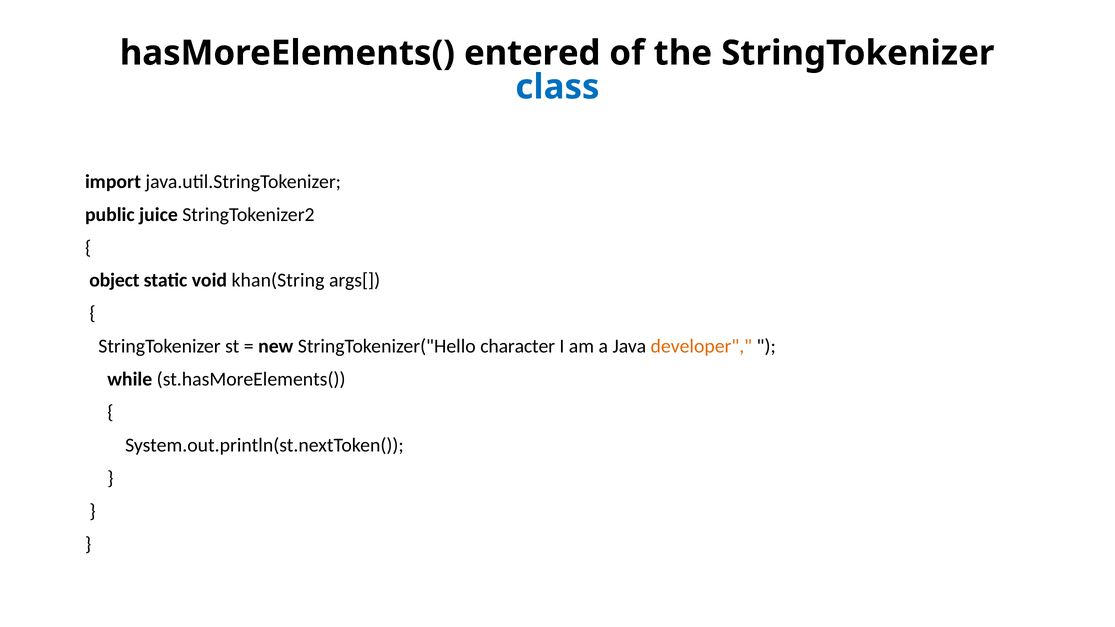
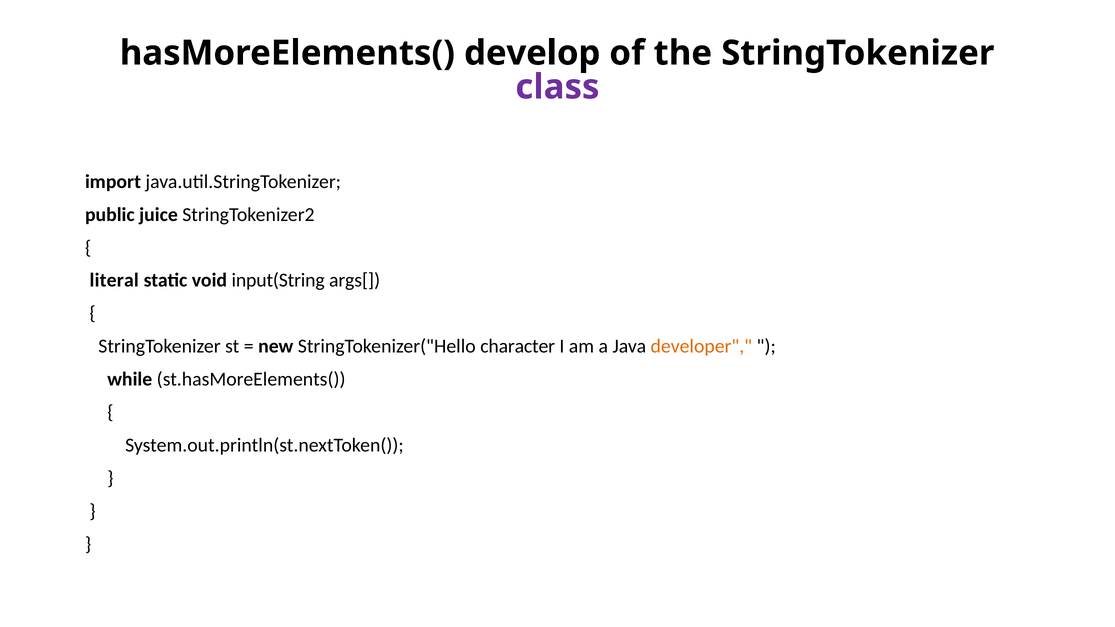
entered: entered -> develop (532, 53)
class colour: blue -> purple (557, 87)
object: object -> literal (114, 281)
khan(String: khan(String -> input(String (278, 281)
